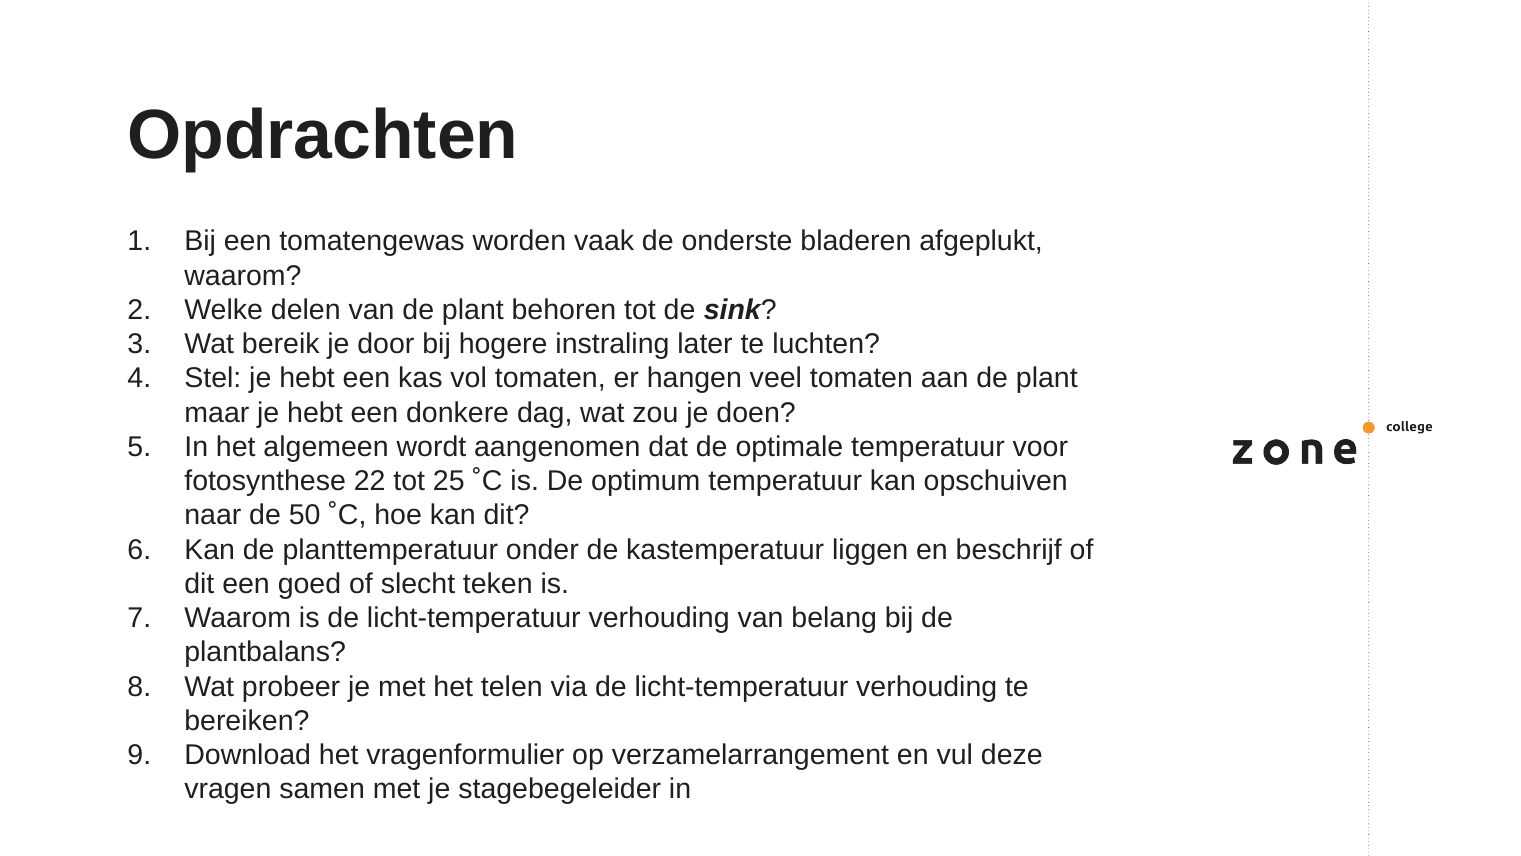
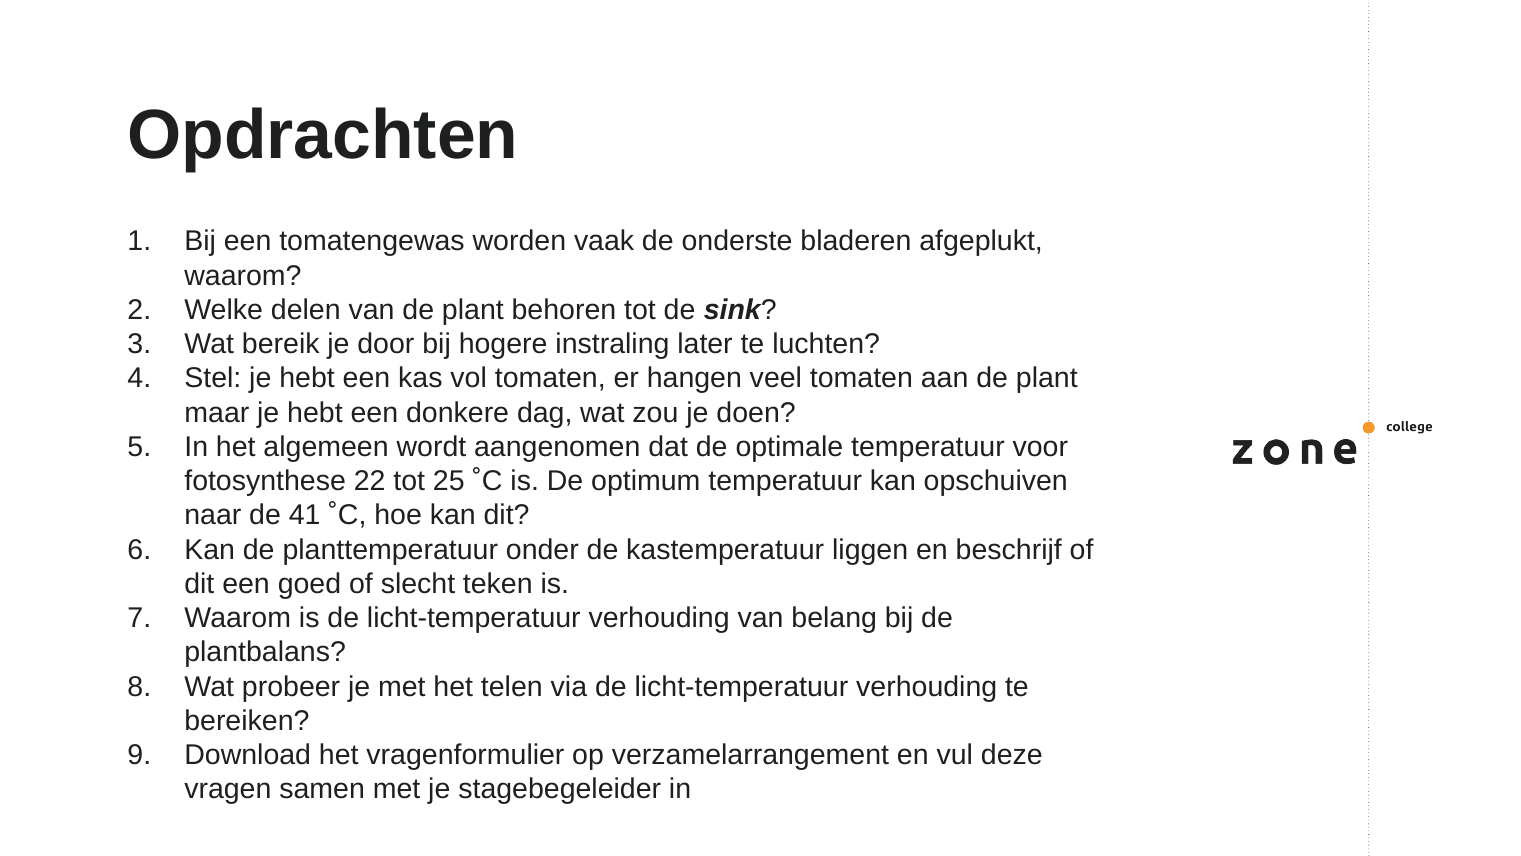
50: 50 -> 41 (305, 515)
